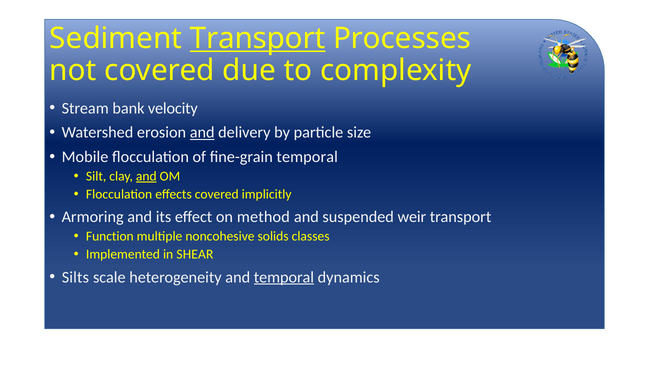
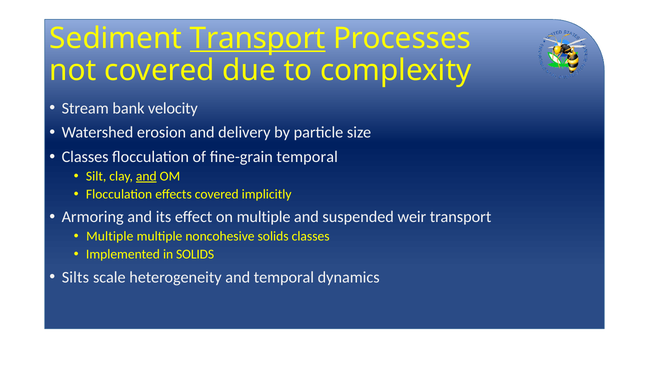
and underline: present -> none (202, 133)
Mobile: Mobile -> Classes (85, 157)
on method: method -> multiple (264, 217)
Function: Function -> Multiple (110, 237)
in SHEAR: SHEAR -> SOLIDS (195, 254)
temporal underline: present -> none (284, 277)
